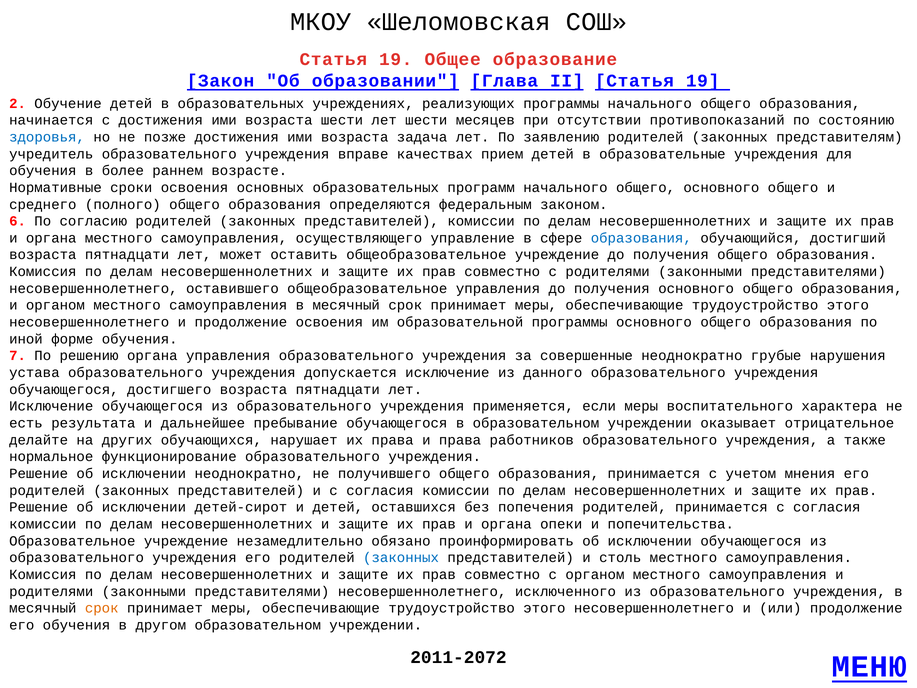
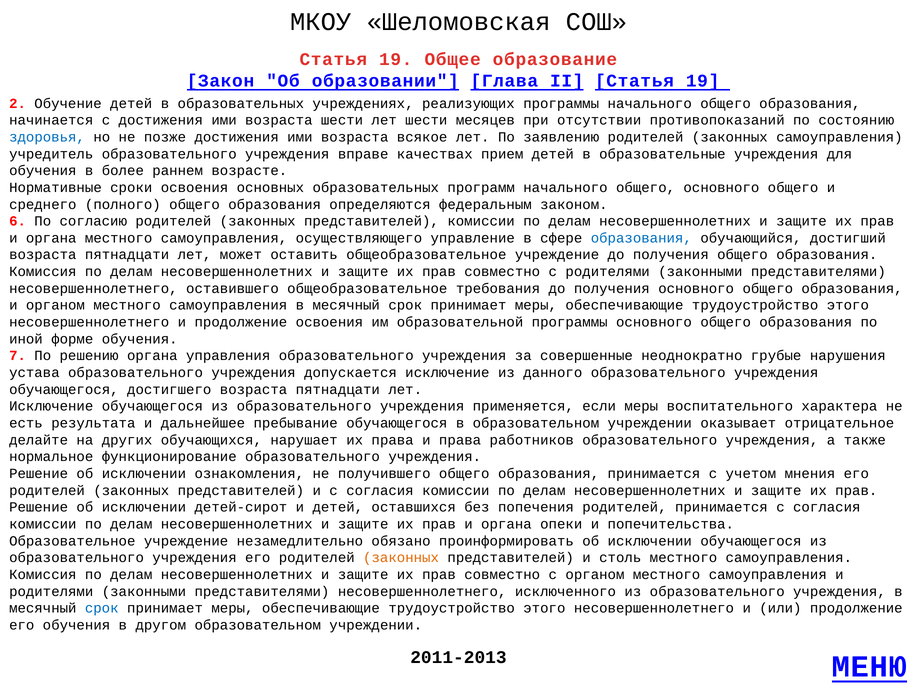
задача: задача -> всякое (422, 137)
законных представителям: представителям -> самоуправления (839, 137)
общеобразовательное управления: управления -> требования (498, 288)
исключении неоднократно: неоднократно -> ознакомления (249, 473)
законных colour: blue -> orange (401, 558)
срок colour: orange -> blue (102, 608)
2011-2072: 2011-2072 -> 2011-2013 (458, 657)
